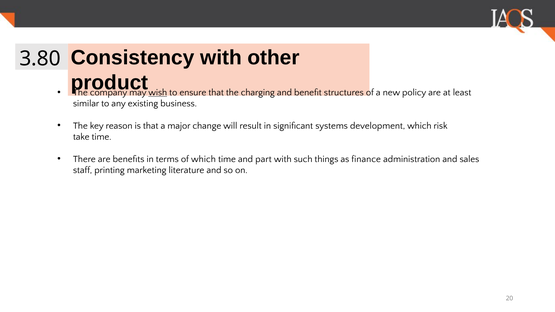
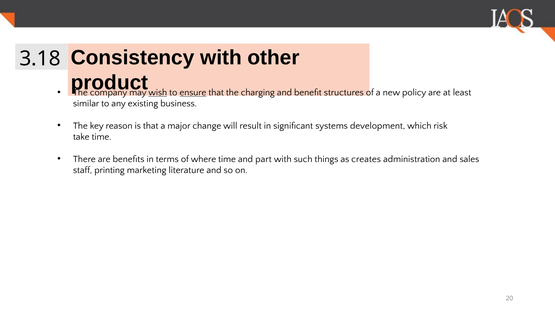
3.80: 3.80 -> 3.18 (40, 59)
ensure underline: none -> present (193, 93)
of which: which -> where (204, 159)
finance: finance -> creates (366, 159)
